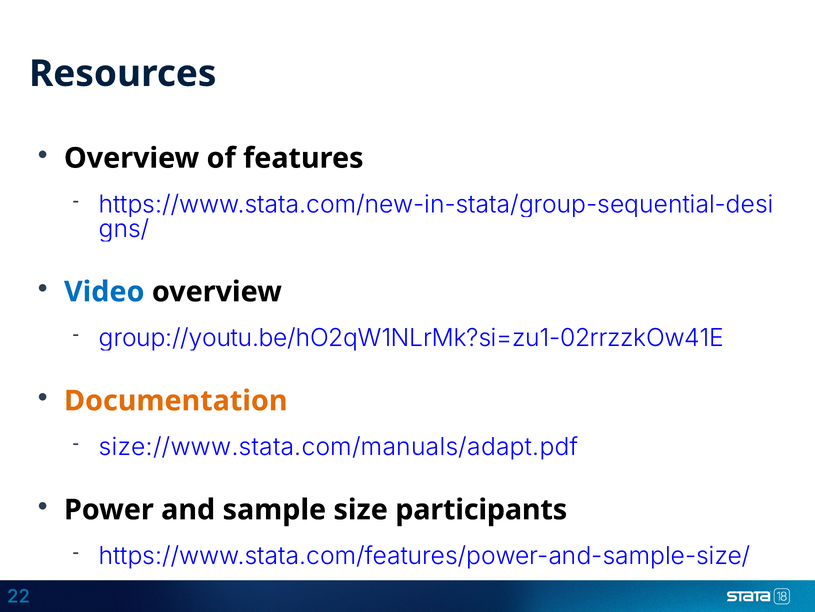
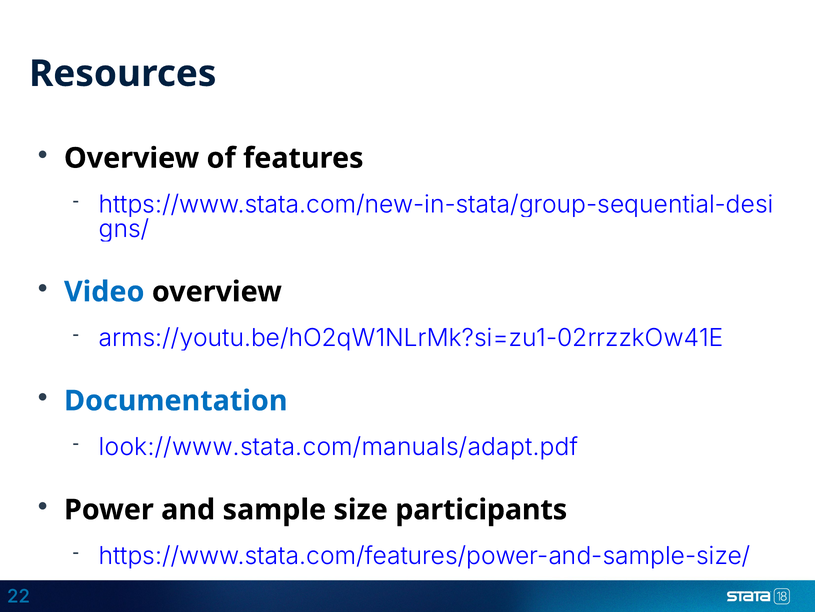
group://youtu.be/hO2qW1NLrMk?si=zu1-02rrzzkOw41E: group://youtu.be/hO2qW1NLrMk?si=zu1-02rrzzkOw41E -> arms://youtu.be/hO2qW1NLrMk?si=zu1-02rrzzkOw41E (411, 338)
Documentation colour: orange -> blue (176, 401)
size://www.stata.com/manuals/adapt.pdf: size://www.stata.com/manuals/adapt.pdf -> look://www.stata.com/manuals/adapt.pdf (339, 447)
